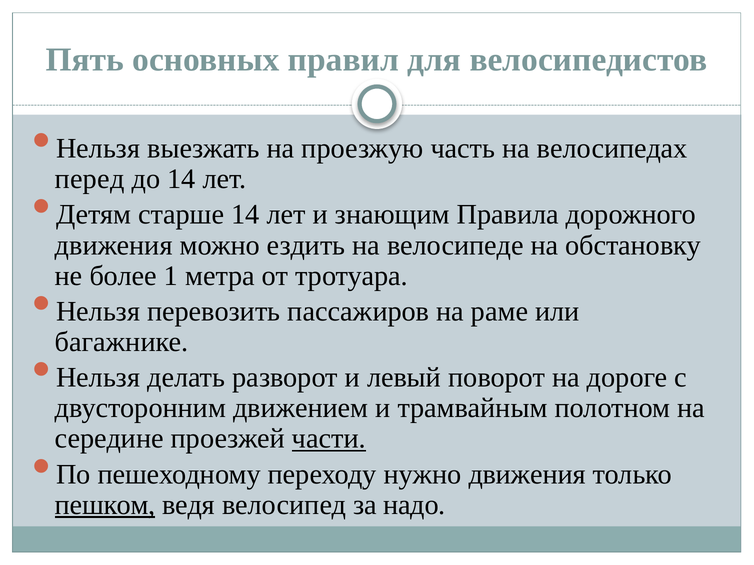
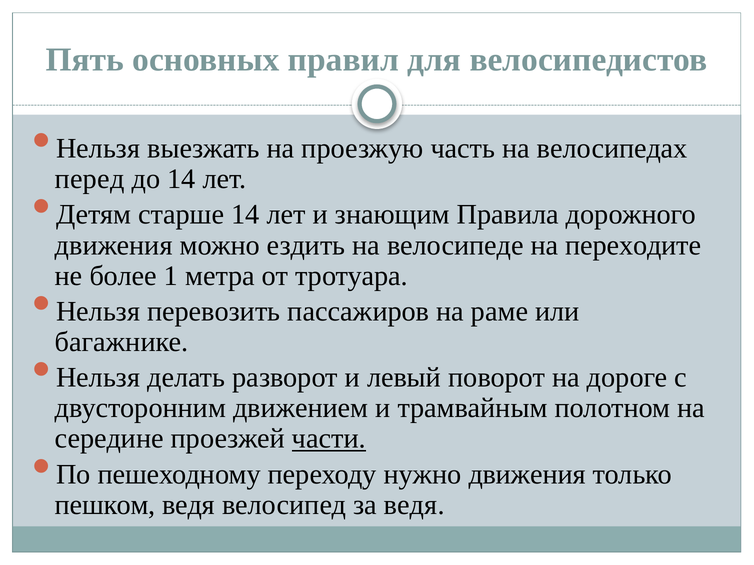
обстановку: обстановку -> переходите (633, 245)
пешком underline: present -> none (105, 505)
за надо: надо -> ведя (414, 505)
